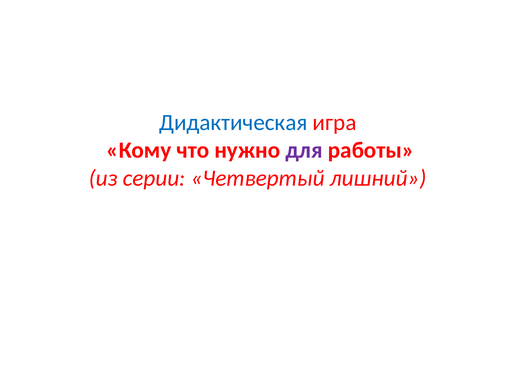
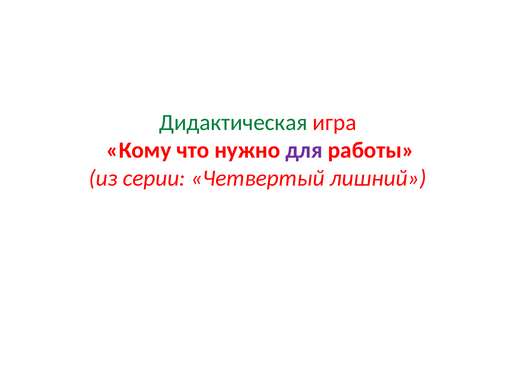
Дидактическая colour: blue -> green (233, 122)
